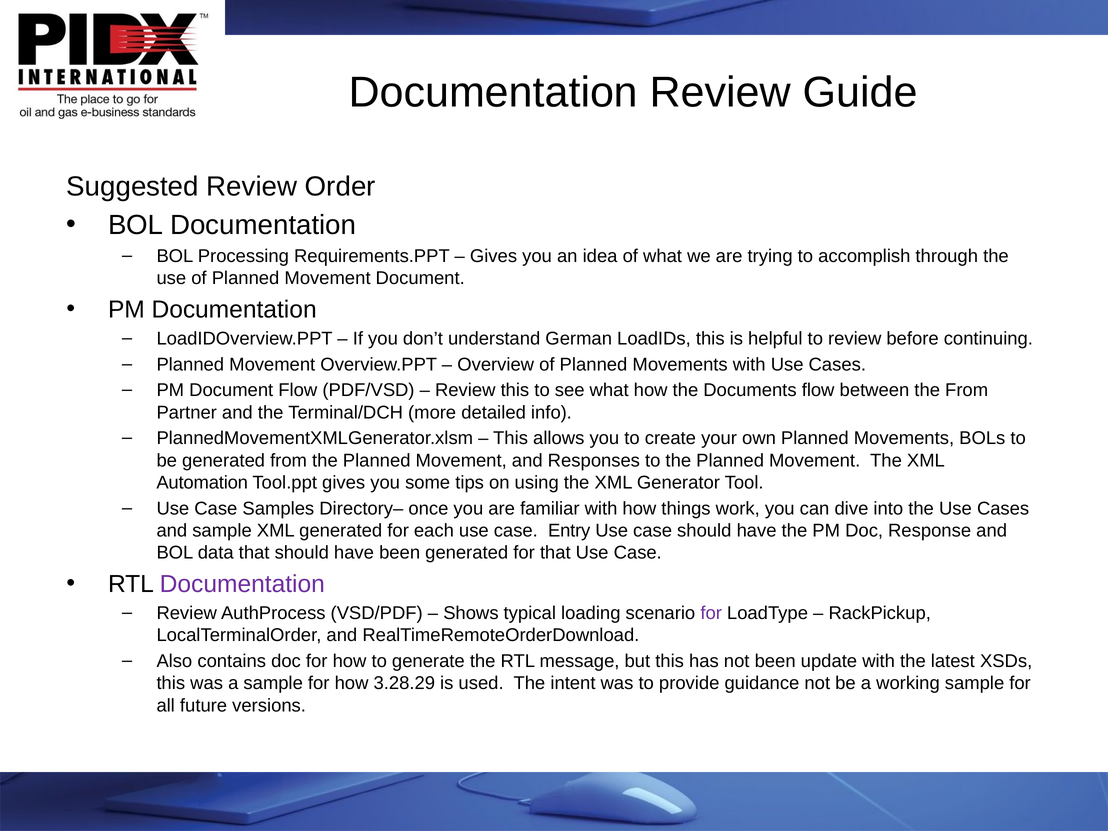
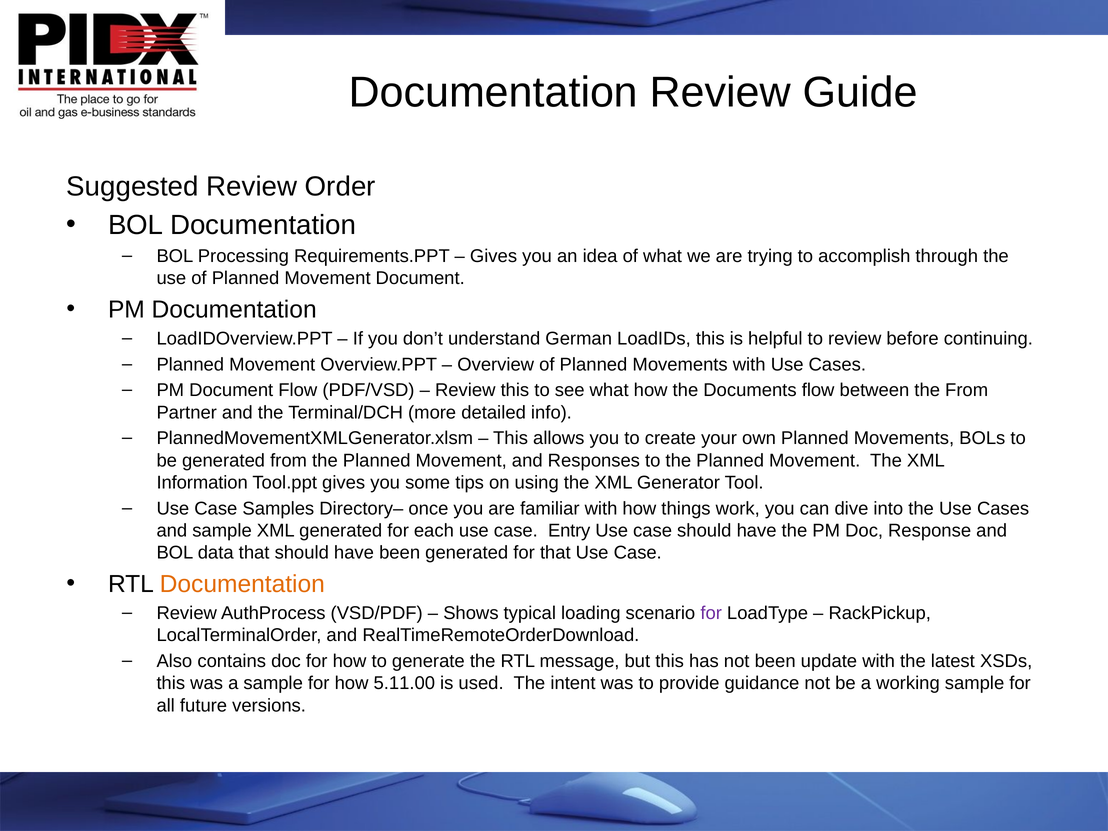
Automation: Automation -> Information (202, 483)
Documentation colour: purple -> orange (242, 584)
3.28.29: 3.28.29 -> 5.11.00 (404, 683)
